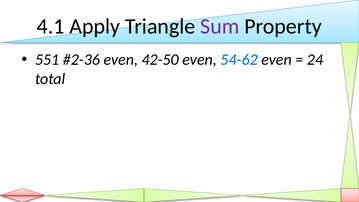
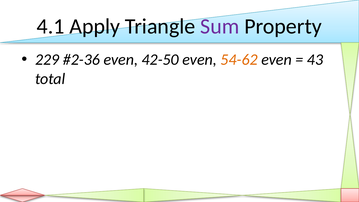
551: 551 -> 229 (47, 60)
54-62 colour: blue -> orange (239, 60)
24: 24 -> 43 (315, 60)
